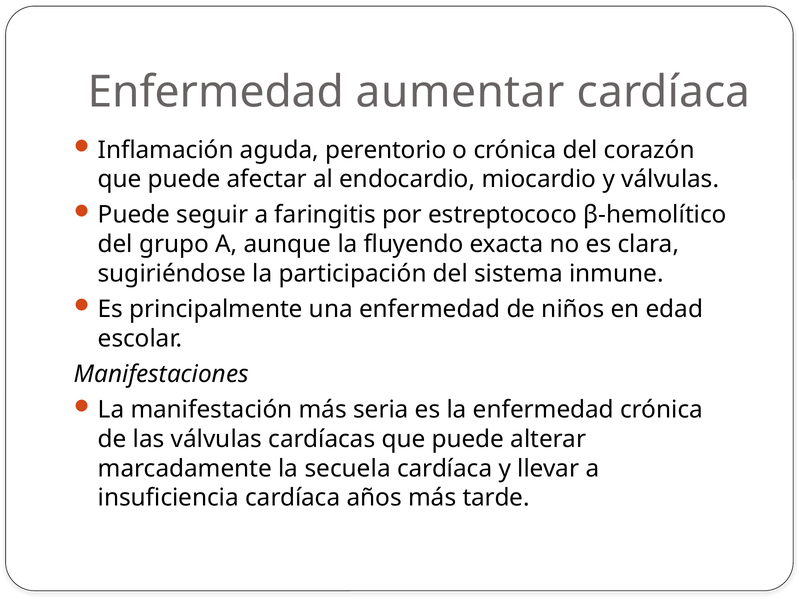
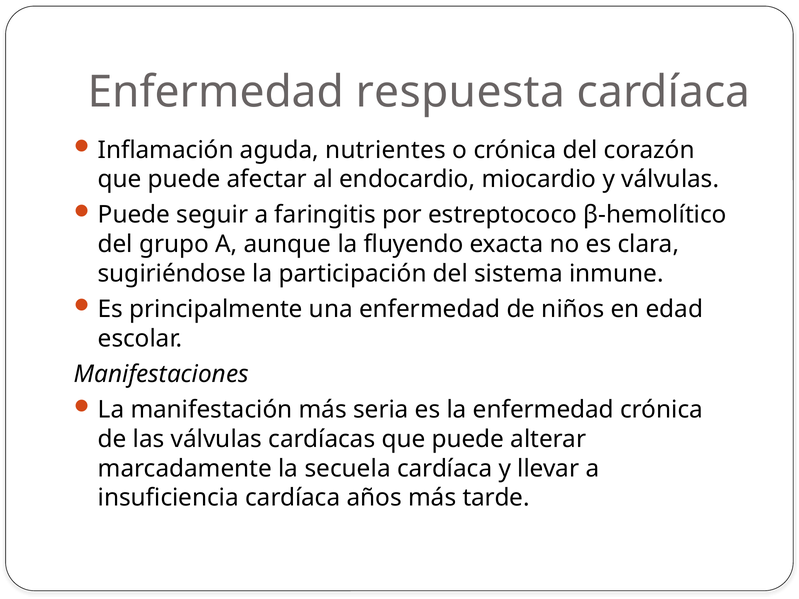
aumentar: aumentar -> respuesta (460, 92)
perentorio: perentorio -> nutrientes (386, 150)
